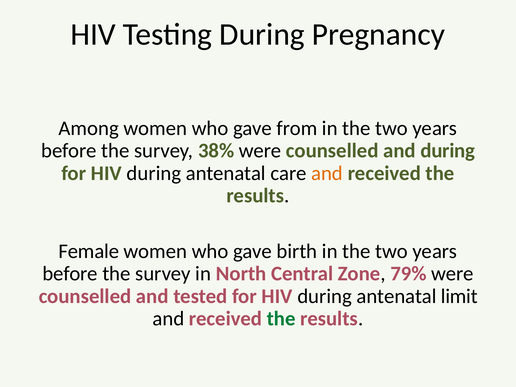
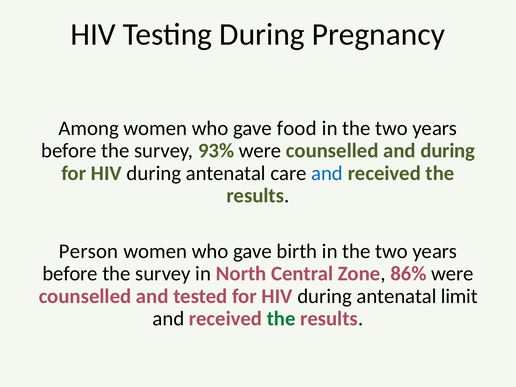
from: from -> food (297, 128)
38%: 38% -> 93% (216, 151)
and colour: orange -> blue (327, 173)
Female: Female -> Person (89, 251)
79%: 79% -> 86% (408, 274)
